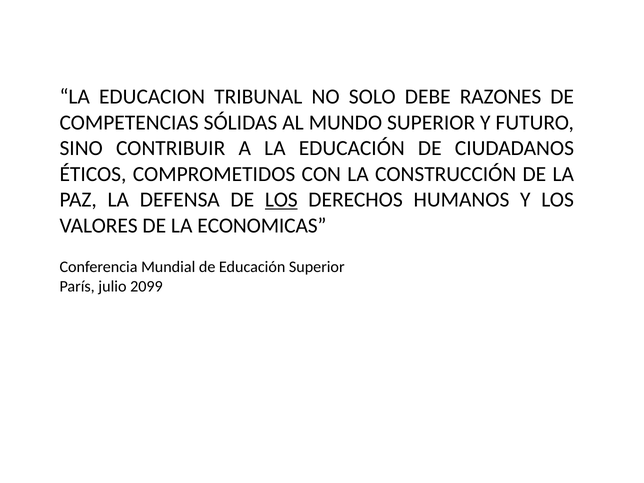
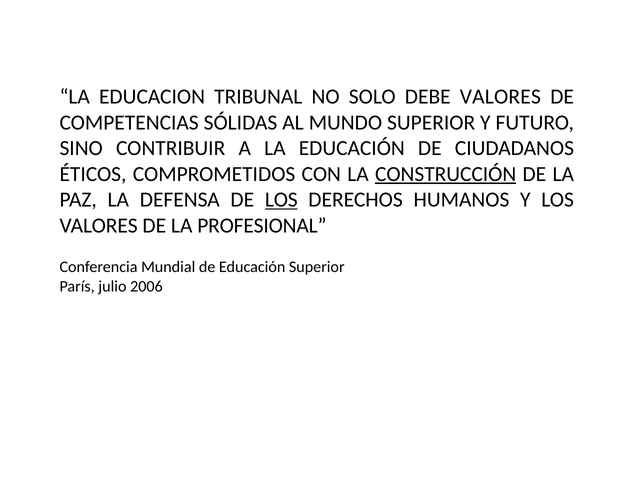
DEBE RAZONES: RAZONES -> VALORES (500, 97)
CONSTRUCCIÓN underline: none -> present (446, 174)
ECONOMICAS: ECONOMICAS -> PROFESIONAL (262, 226)
2099: 2099 -> 2006 (146, 286)
